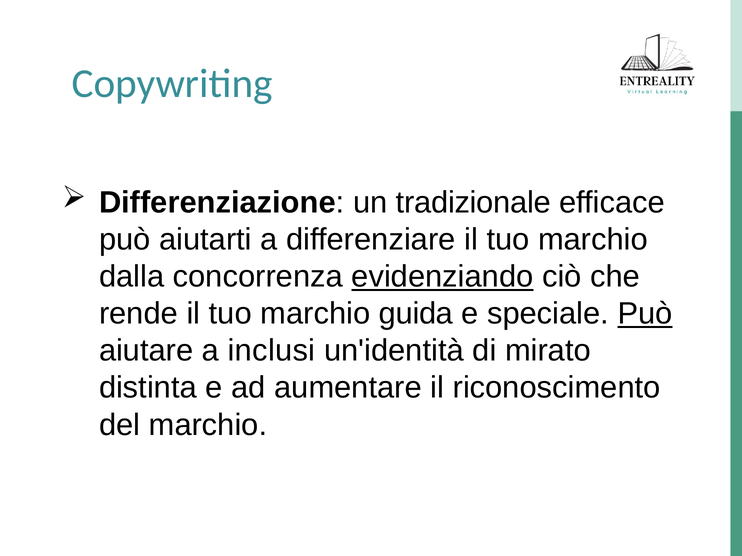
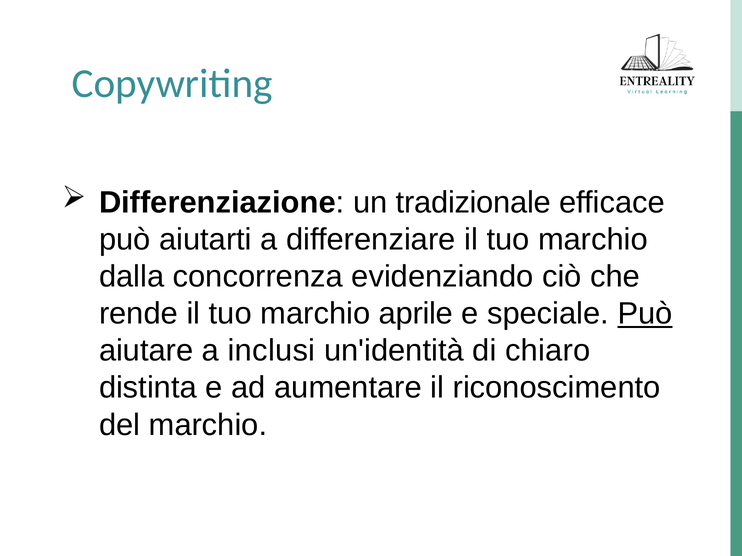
evidenziando underline: present -> none (442, 277)
guida: guida -> aprile (416, 314)
mirato: mirato -> chiaro (548, 351)
